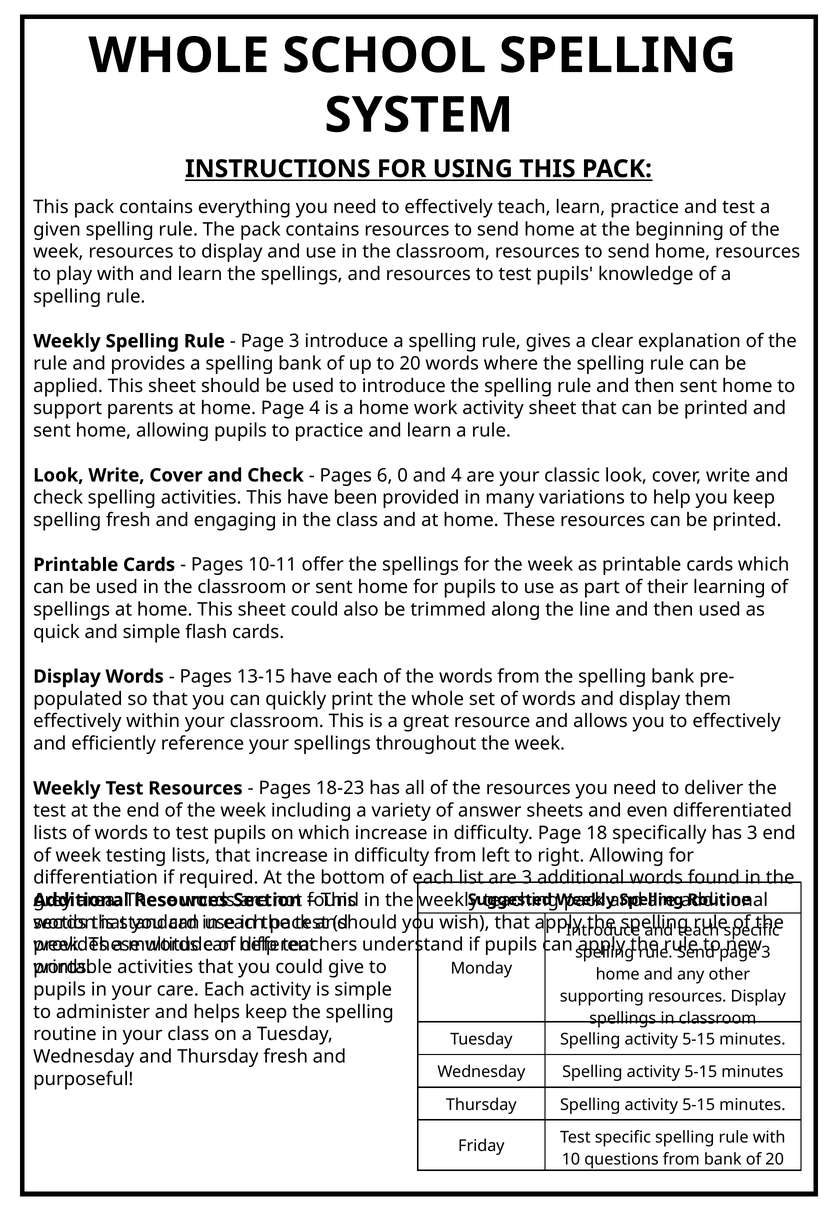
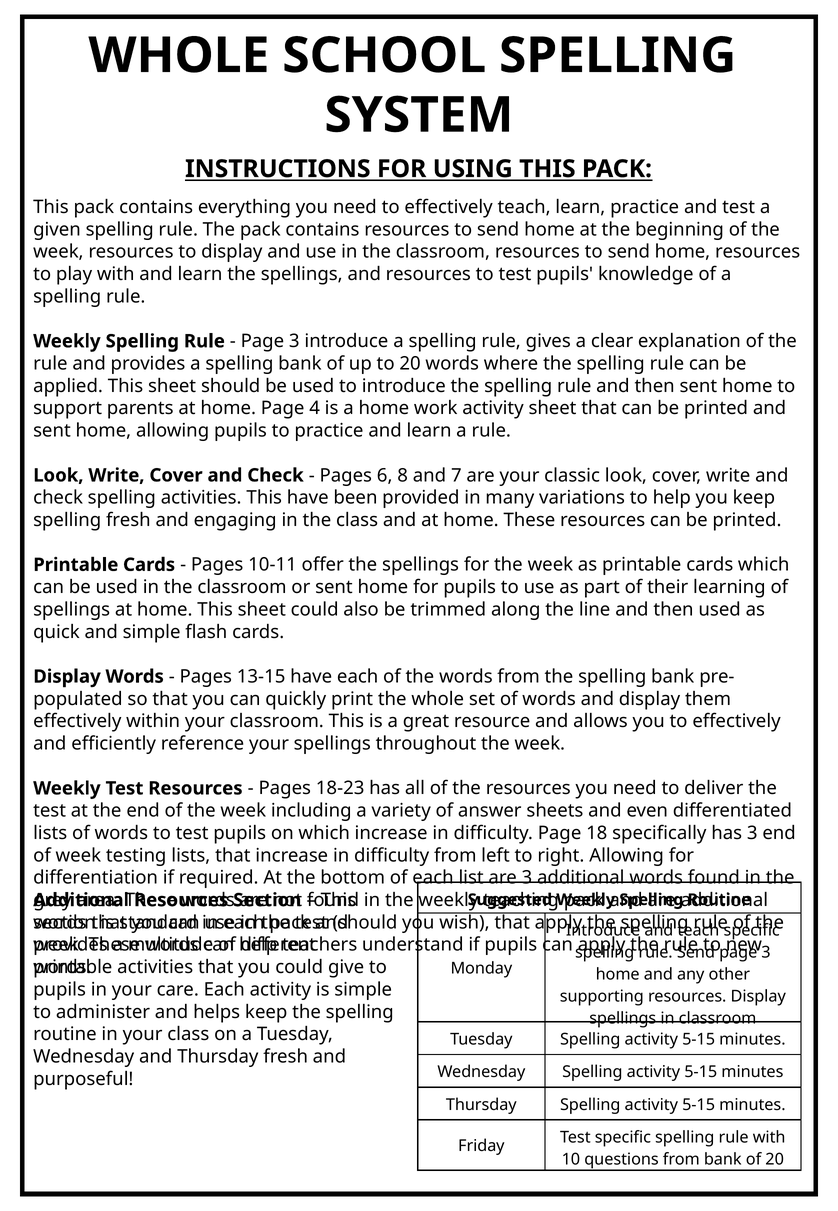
0: 0 -> 8 (403, 475)
and 4: 4 -> 7 (456, 475)
